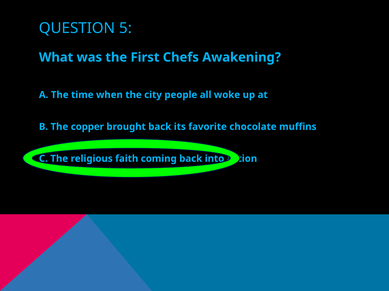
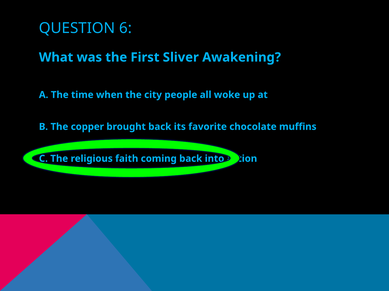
5: 5 -> 6 (125, 28)
Chefs: Chefs -> Sliver (181, 57)
